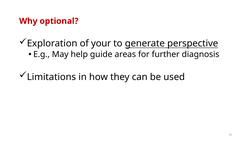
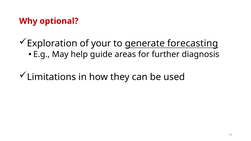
perspective: perspective -> forecasting (193, 44)
